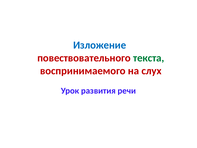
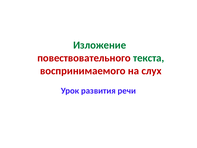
Изложение colour: blue -> green (100, 45)
